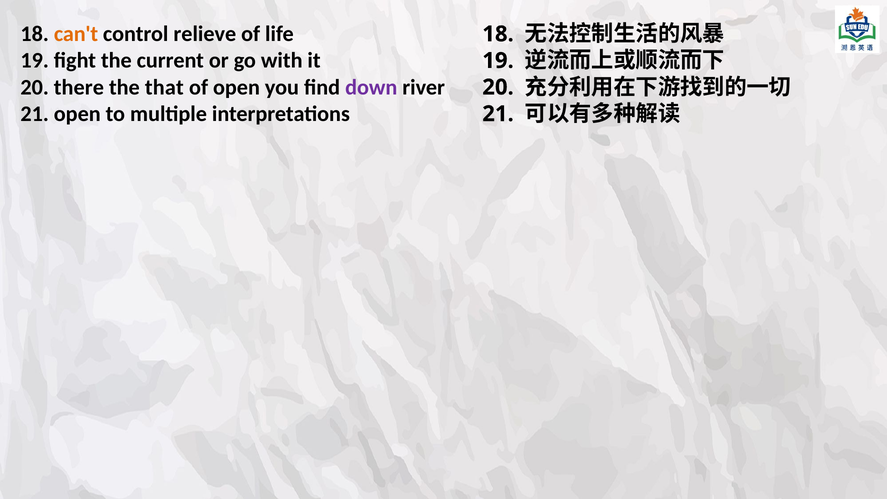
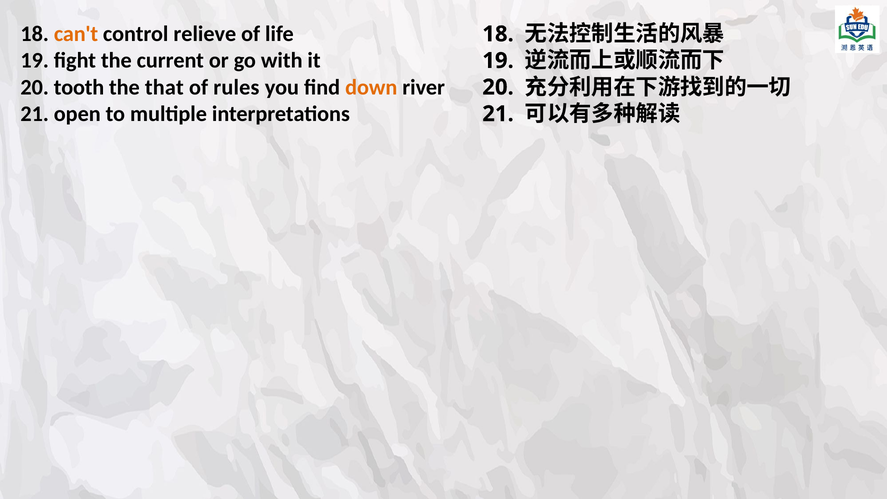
there: there -> tooth (79, 87)
of open: open -> rules (236, 87)
down colour: purple -> orange (371, 87)
